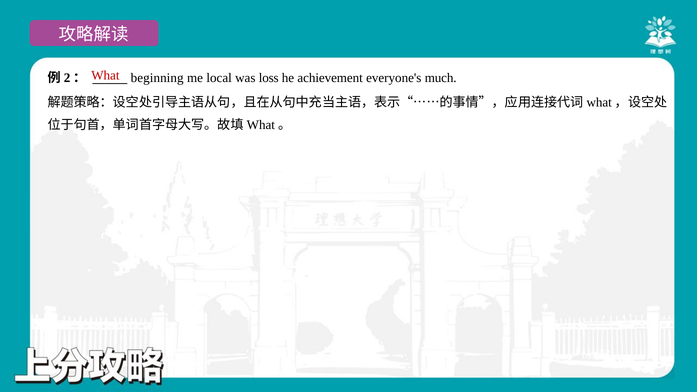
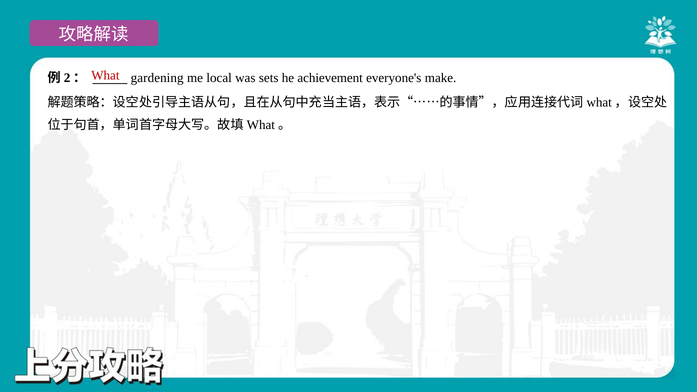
beginning: beginning -> gardening (157, 78)
loss: loss -> sets (269, 78)
much: much -> make (441, 78)
